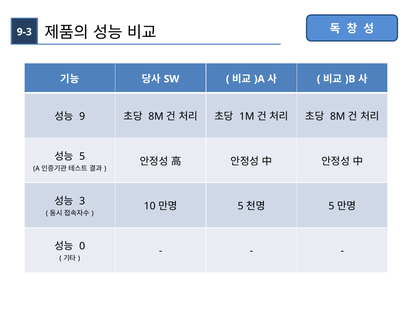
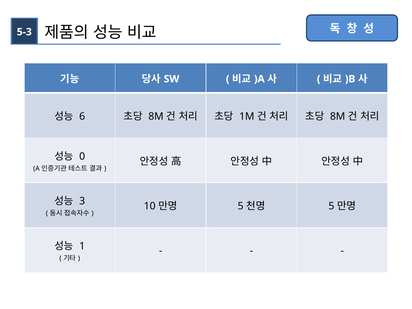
9-3: 9-3 -> 5-3 (24, 32)
9: 9 -> 6 (82, 116)
5: 5 -> 0 (82, 156)
0: 0 -> 1 (82, 246)
